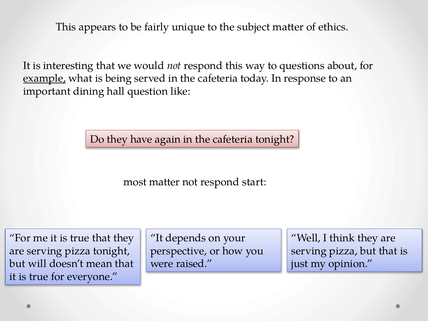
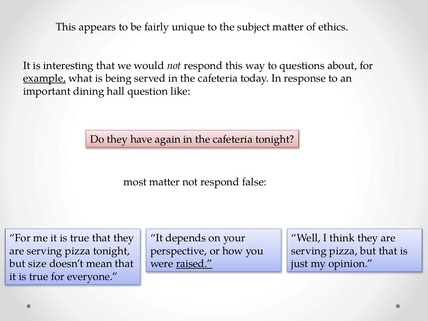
start: start -> false (254, 182)
will: will -> size (37, 264)
raised underline: none -> present (194, 264)
